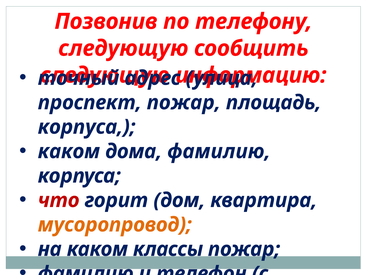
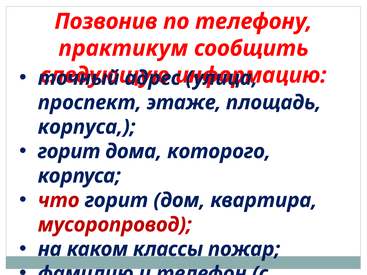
следующую: следующую -> практикум (123, 48)
проспект пожар: пожар -> этаже (184, 103)
каком: каком -> горит (69, 152)
дома фамилию: фамилию -> которого (219, 152)
мусоропровод colour: orange -> red (115, 225)
